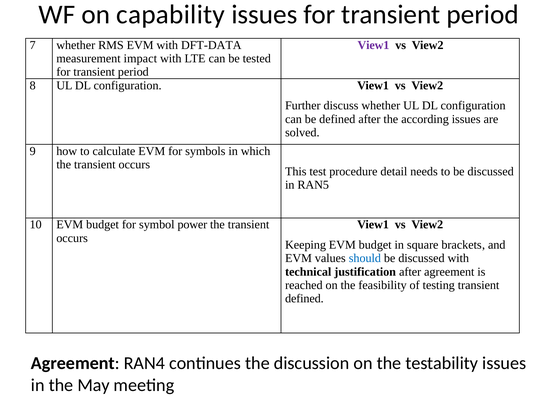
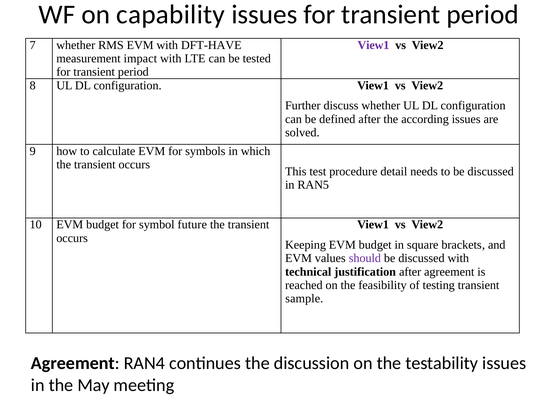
DFT-DATA: DFT-DATA -> DFT-HAVE (211, 45)
power: power -> future (192, 225)
should colour: blue -> purple (365, 259)
defined: defined -> sample (304, 299)
